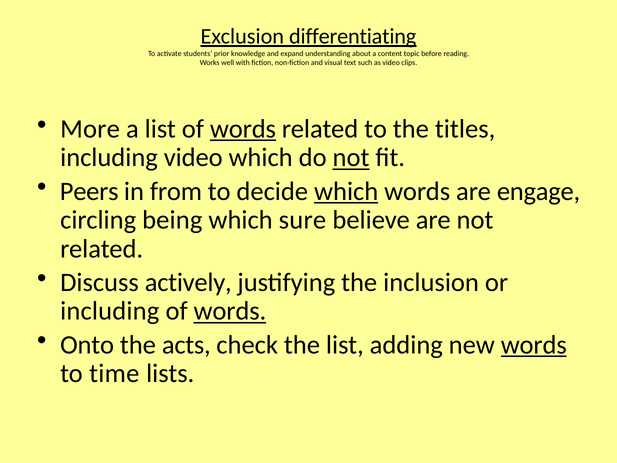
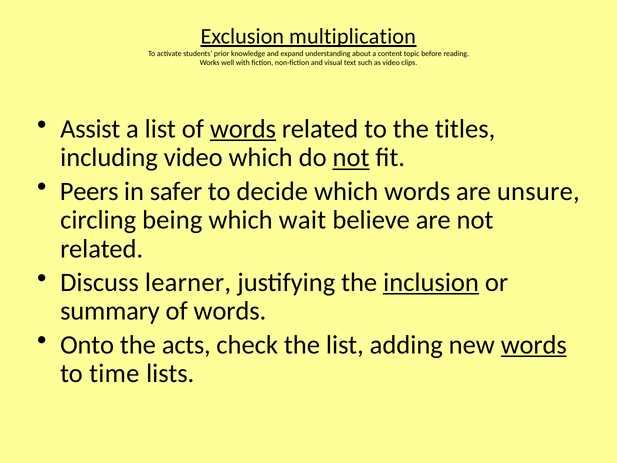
differentiating: differentiating -> multiplication (353, 37)
More: More -> Assist (90, 129)
from: from -> safer (176, 191)
which underline: present -> none (346, 191)
engage: engage -> unsure (538, 191)
sure: sure -> wait (302, 220)
actively: actively -> learner (188, 282)
inclusion underline: none -> present (431, 282)
including: including -> summary (110, 311)
words underline: present -> none (230, 311)
